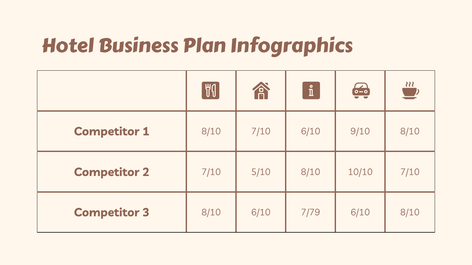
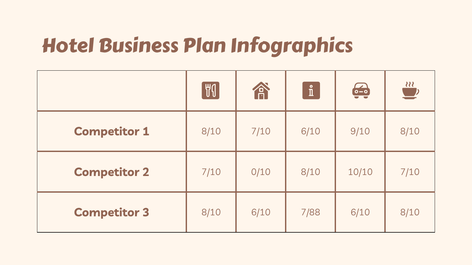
5/10: 5/10 -> 0/10 (261, 172)
7/79: 7/79 -> 7/88 (311, 213)
